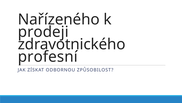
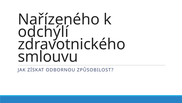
prodeji: prodeji -> odchýlí (43, 32)
profesní: profesní -> smlouvu (48, 56)
